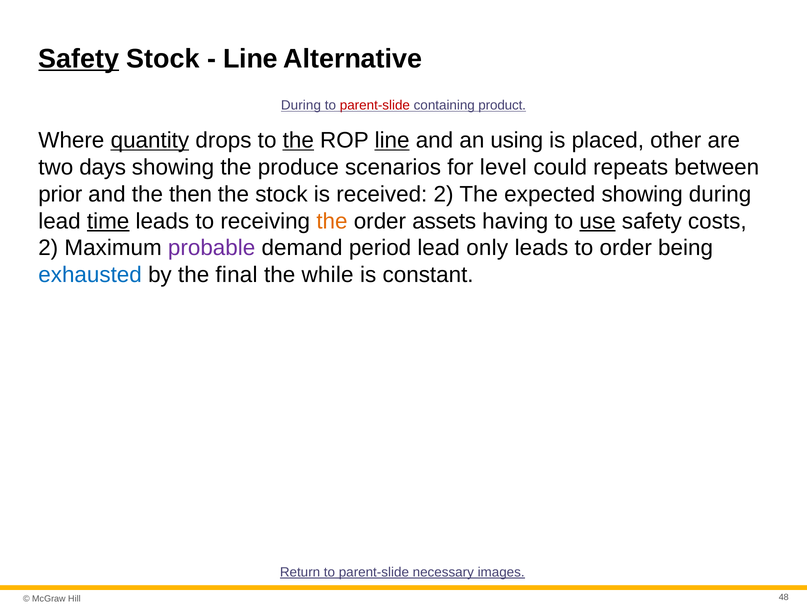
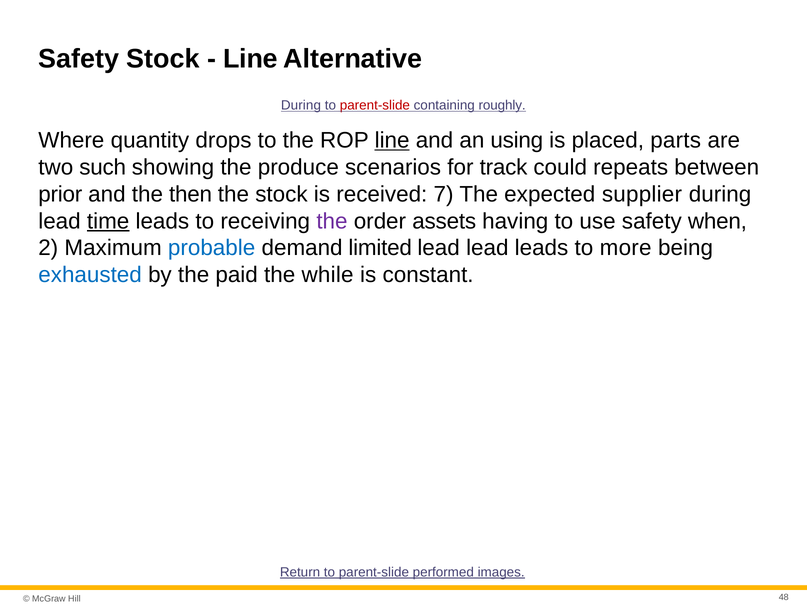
Safety underline: present -> none (79, 59)
product: product -> roughly (502, 105)
quantity underline: present -> none (150, 140)
the underline: present -> none (298, 140)
other: other -> parts (676, 140)
days: days -> such (103, 167)
level: level -> track (504, 167)
received 2: 2 -> 7 (444, 194)
expected showing: showing -> supplier (642, 194)
the colour: orange -> purple (332, 221)
use underline: present -> none (598, 221)
costs: costs -> when (717, 221)
probable colour: purple -> blue (212, 248)
period: period -> limited (380, 248)
lead only: only -> lead (487, 248)
to order: order -> more (626, 248)
final: final -> paid (237, 275)
necessary: necessary -> performed (443, 571)
